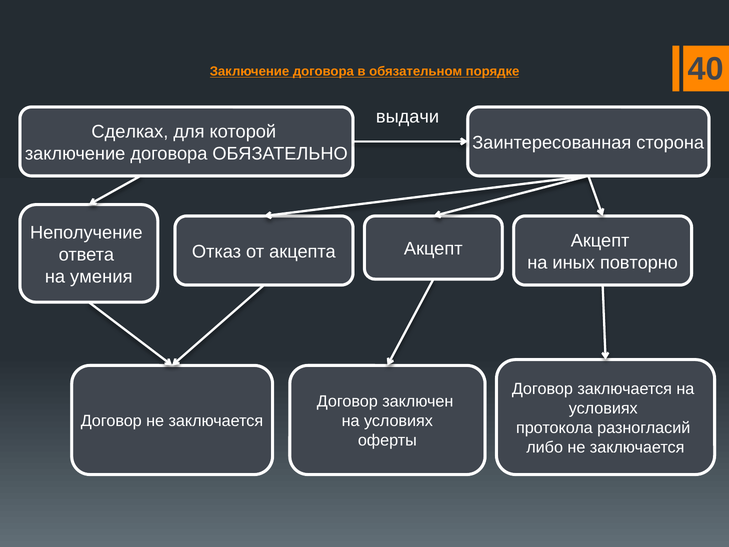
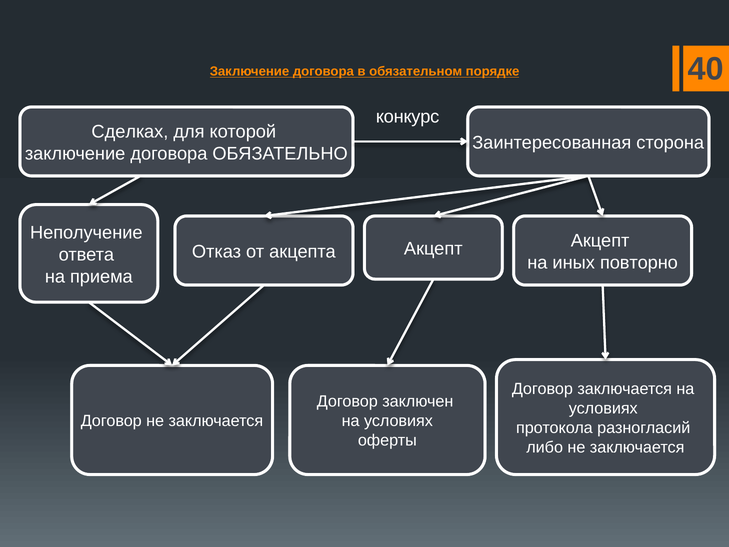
выдачи: выдачи -> конкурс (408, 117)
умения: умения -> приема (101, 276)
